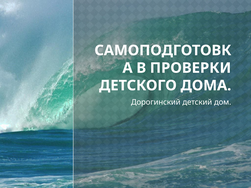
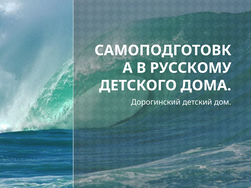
ПРОВЕРКИ: ПРОВЕРКИ -> РУССКОМУ (191, 68)
